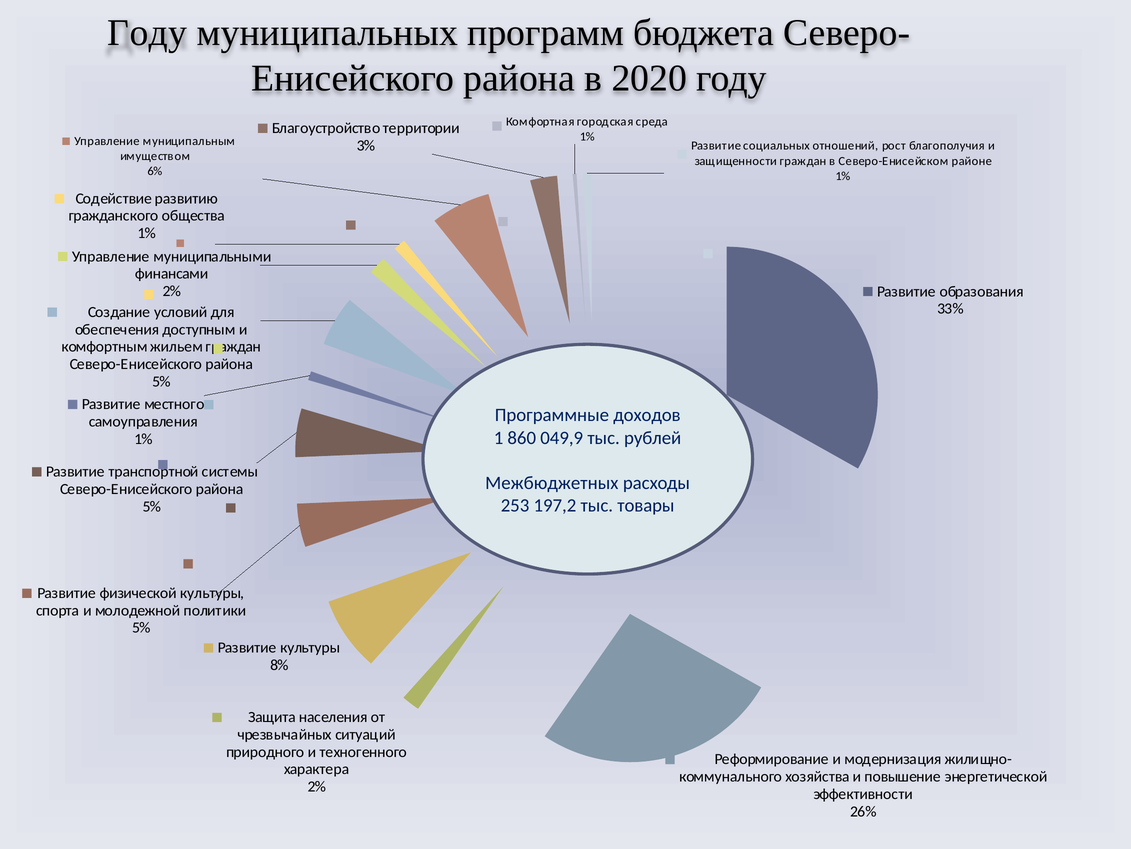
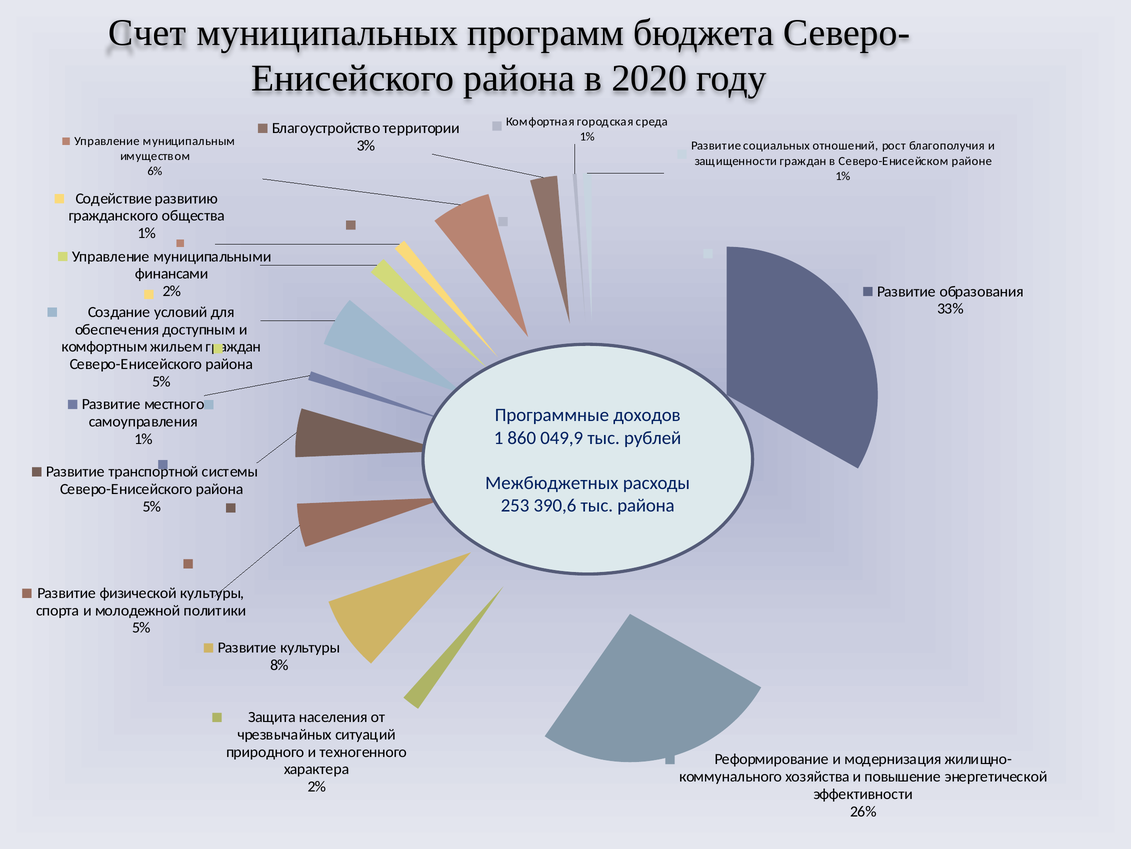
Году: Году -> Счет (147, 33)
197,2: 197,2 -> 390,6 (555, 505)
тыс товары: товары -> района (646, 505)
